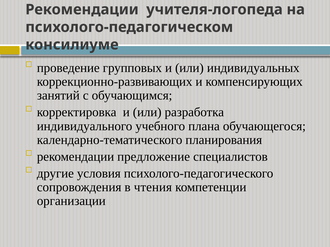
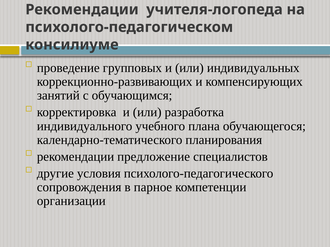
чтения: чтения -> парное (153, 188)
